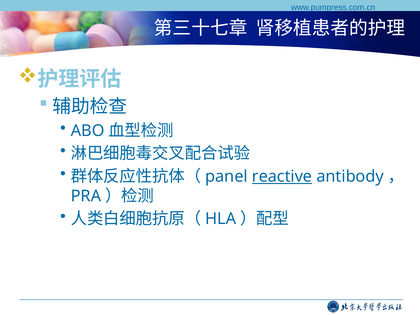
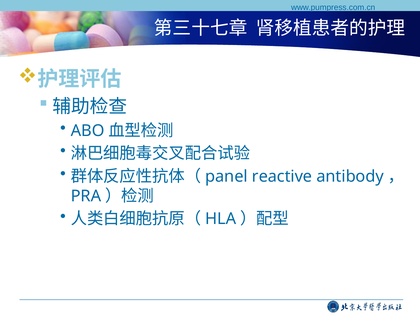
reactive underline: present -> none (282, 176)
